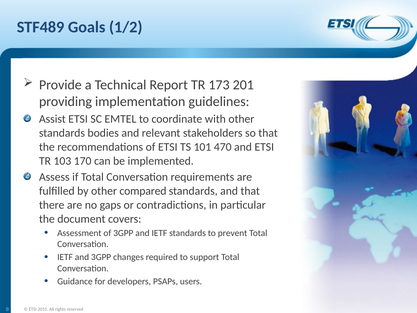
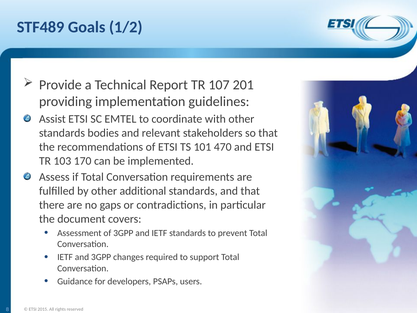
173: 173 -> 107 (219, 85)
compared: compared -> additional (143, 191)
